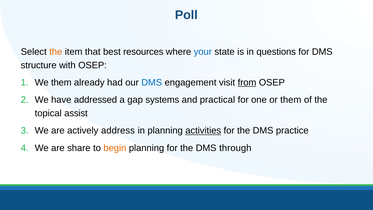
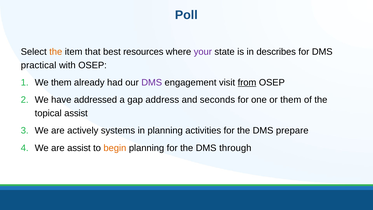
your colour: blue -> purple (203, 52)
questions: questions -> describes (276, 52)
structure: structure -> practical (39, 65)
DMS colour: blue -> purple (152, 82)
systems: systems -> address (162, 100)
practical: practical -> seconds (217, 100)
address: address -> systems (118, 131)
activities underline: present -> none (203, 131)
practice: practice -> prepare (292, 131)
are share: share -> assist (79, 148)
